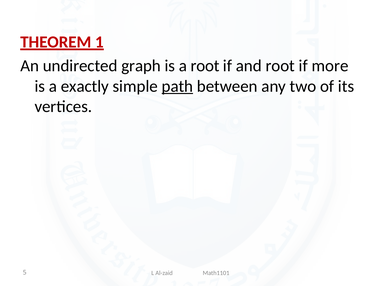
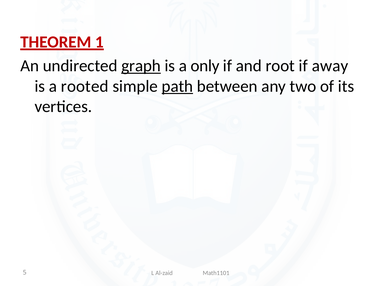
graph underline: none -> present (141, 66)
a root: root -> only (205, 66)
more: more -> away (330, 66)
exactly: exactly -> rooted (85, 86)
